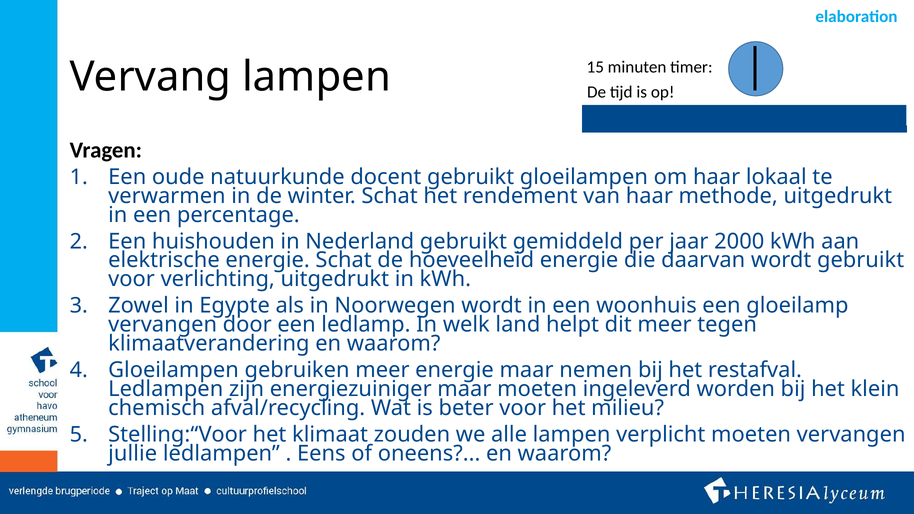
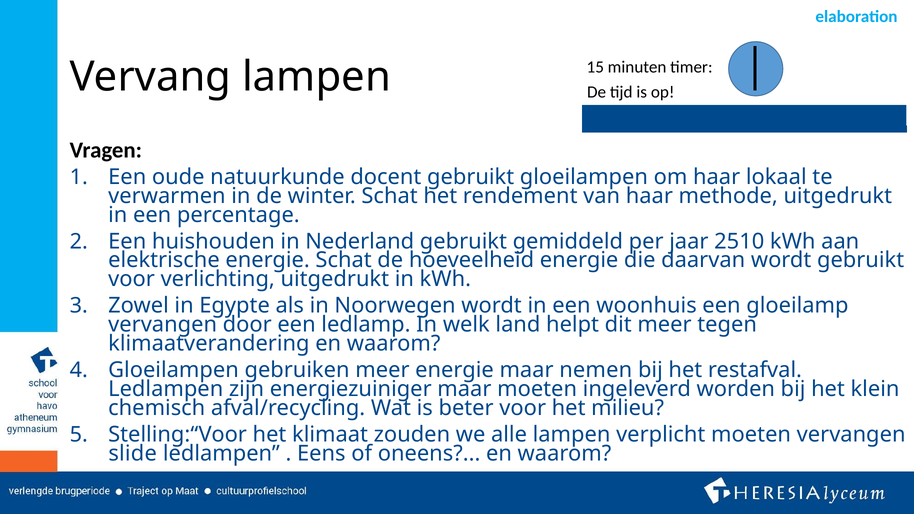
2000: 2000 -> 2510 (739, 241)
jullie: jullie -> slide (133, 453)
